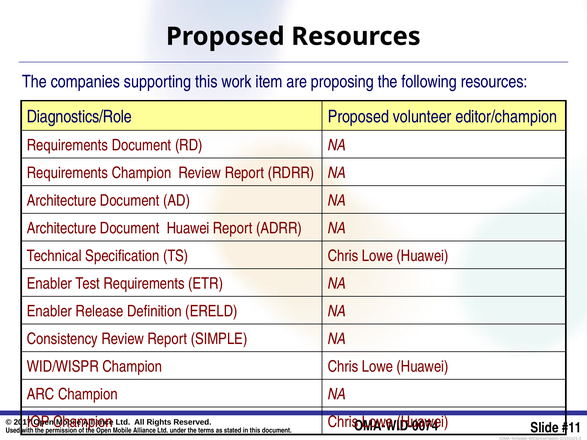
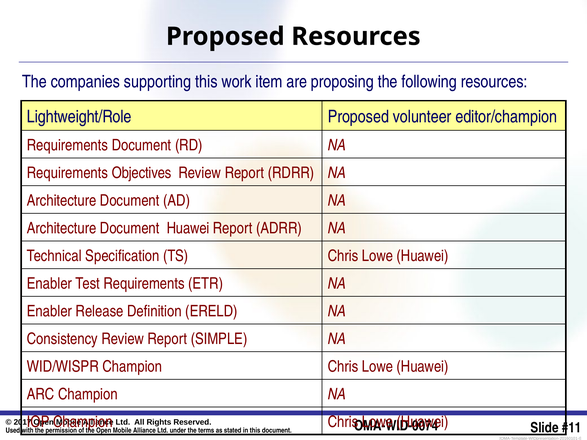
Diagnostics/Role: Diagnostics/Role -> Lightweight/Role (79, 117)
Requirements Champion: Champion -> Objectives (142, 173)
